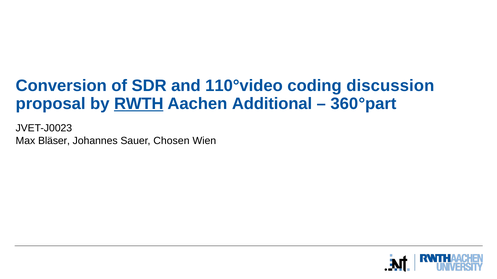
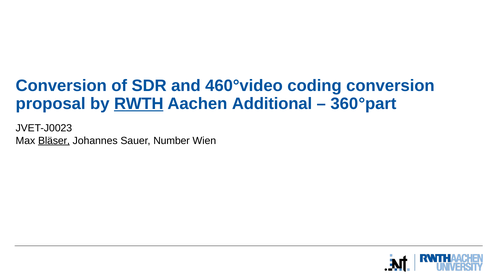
110°video: 110°video -> 460°video (244, 86)
coding discussion: discussion -> conversion (390, 86)
Bläser underline: none -> present (54, 141)
Chosen: Chosen -> Number (172, 141)
